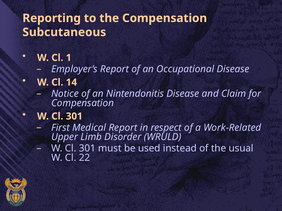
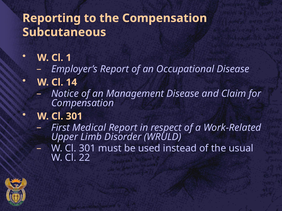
Nintendonitis: Nintendonitis -> Management (135, 94)
